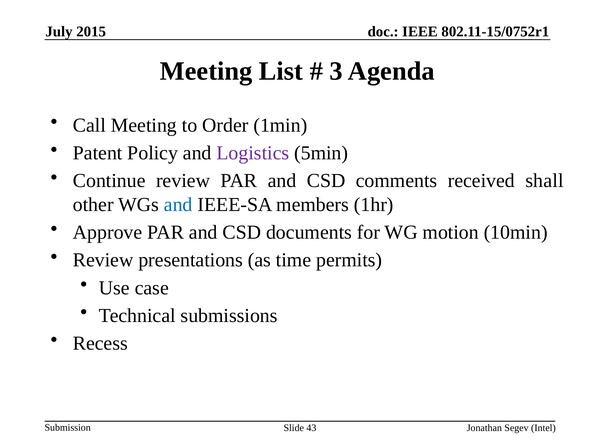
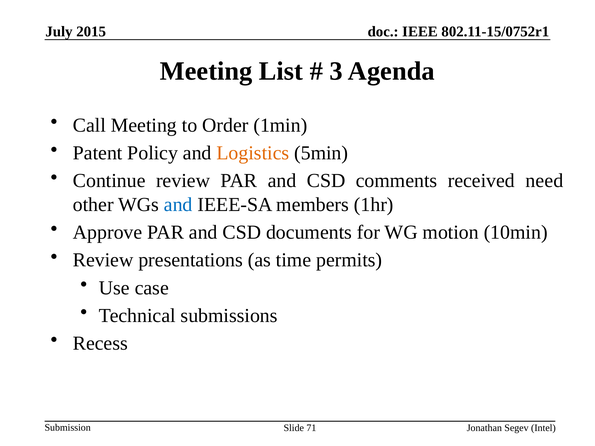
Logistics colour: purple -> orange (253, 153)
shall: shall -> need (544, 181)
43: 43 -> 71 (311, 428)
